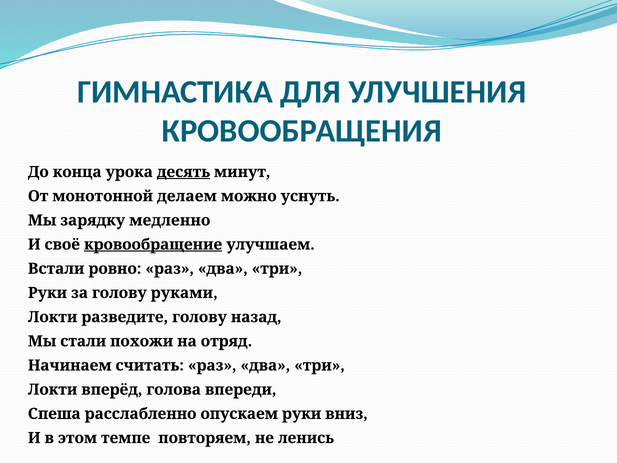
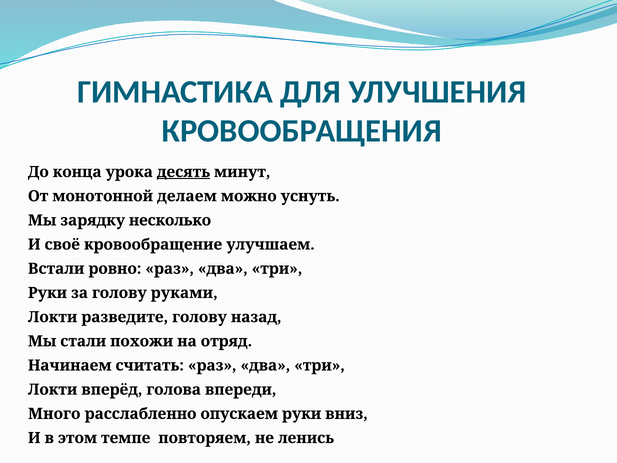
медленно: медленно -> несколько (170, 220)
кровообращение underline: present -> none (153, 244)
Спеша: Спеша -> Много (54, 414)
